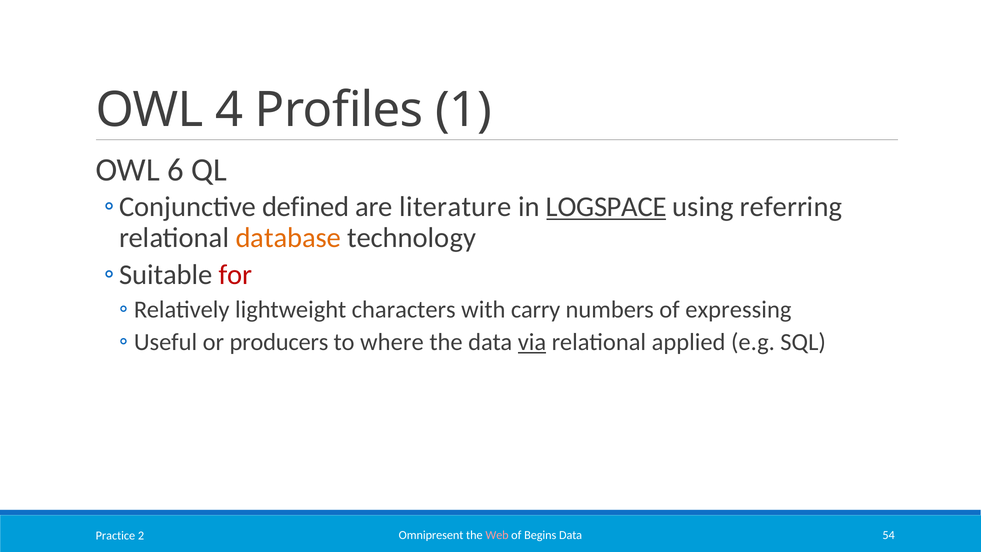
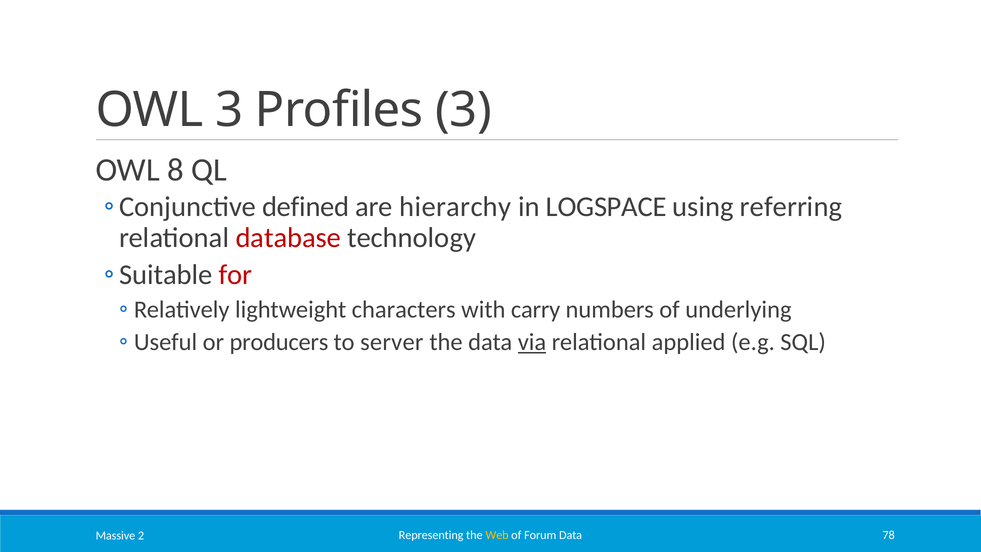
OWL 4: 4 -> 3 (229, 110)
Profiles 1: 1 -> 3 (463, 110)
6: 6 -> 8 (175, 170)
literature: literature -> hierarchy (455, 207)
LOGSPACE underline: present -> none (606, 207)
database colour: orange -> red (288, 238)
expressing: expressing -> underlying (738, 310)
where: where -> server (392, 342)
Omnipresent: Omnipresent -> Representing (431, 535)
Web colour: pink -> yellow (497, 535)
Begins: Begins -> Forum (540, 535)
54: 54 -> 78 (889, 535)
Practice: Practice -> Massive (115, 535)
